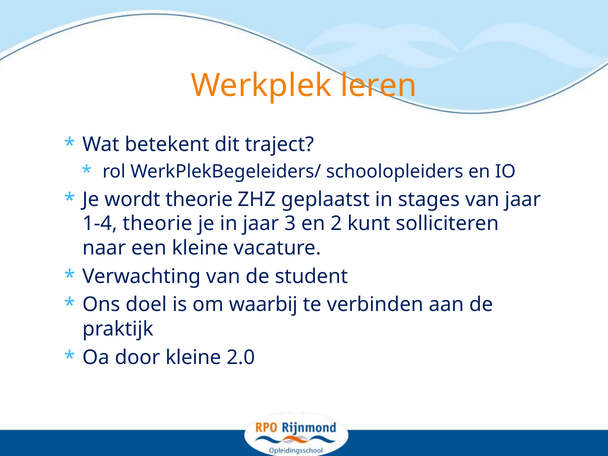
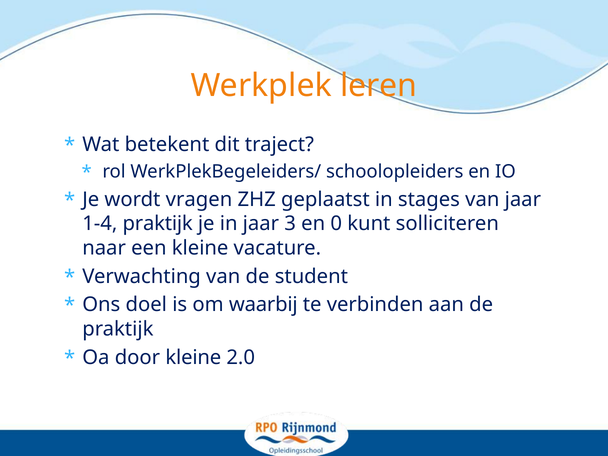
wordt theorie: theorie -> vragen (199, 199)
1-4 theorie: theorie -> praktijk (158, 224)
2: 2 -> 0 (336, 224)
